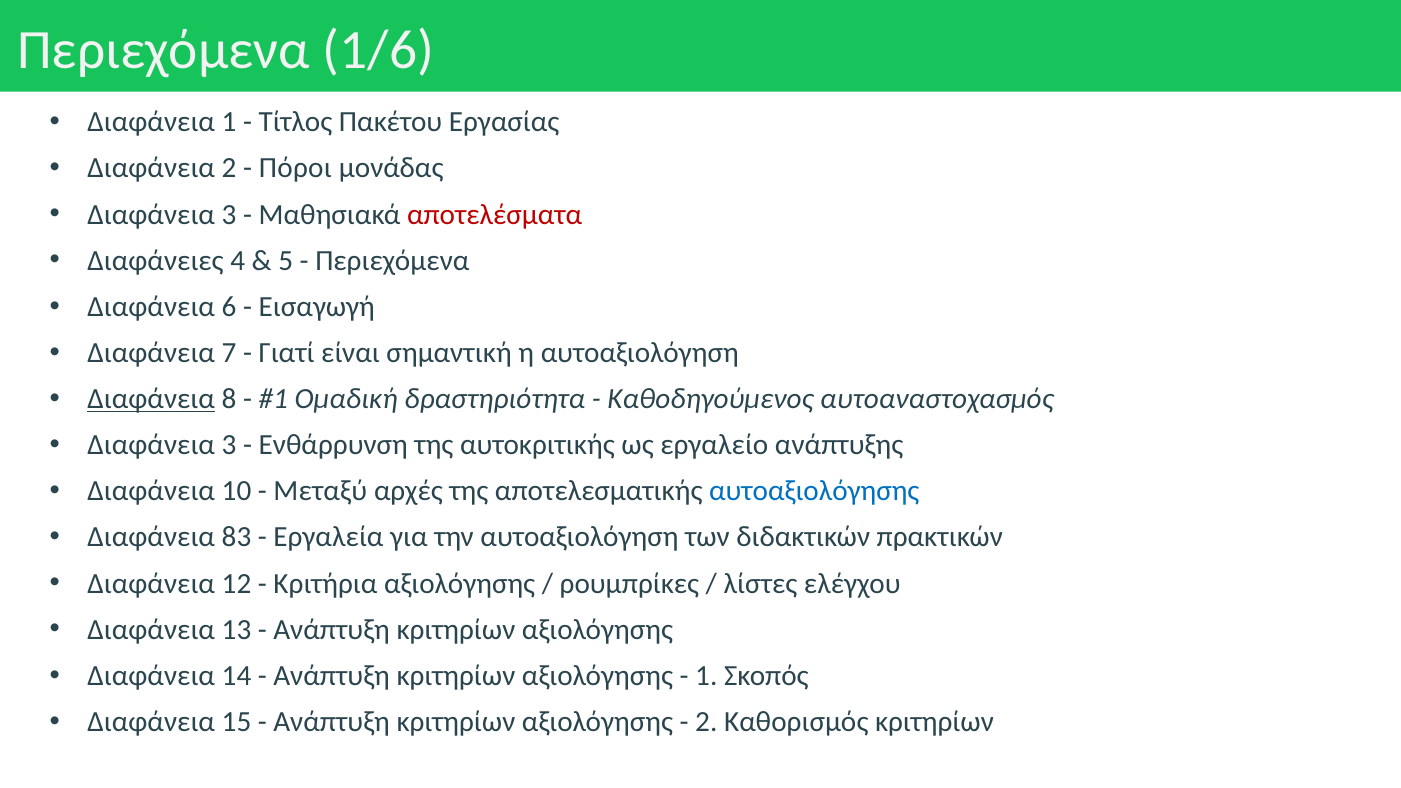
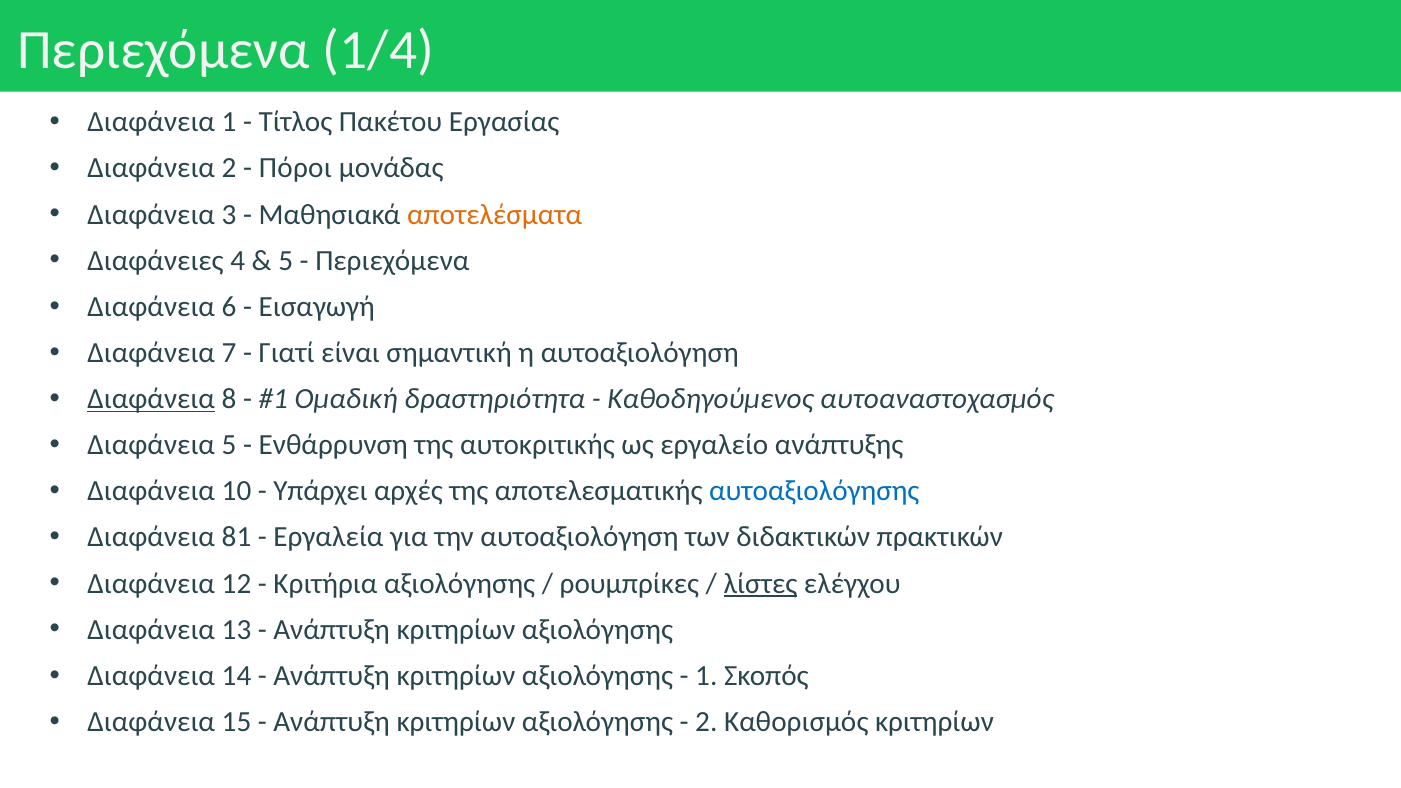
1/6: 1/6 -> 1/4 (378, 50)
αποτελέσματα colour: red -> orange (495, 214)
3: 3 -> 5 (229, 445)
Μεταξύ: Μεταξύ -> Υπάρχει (320, 491)
83: 83 -> 81 (236, 537)
λίστες underline: none -> present (761, 583)
